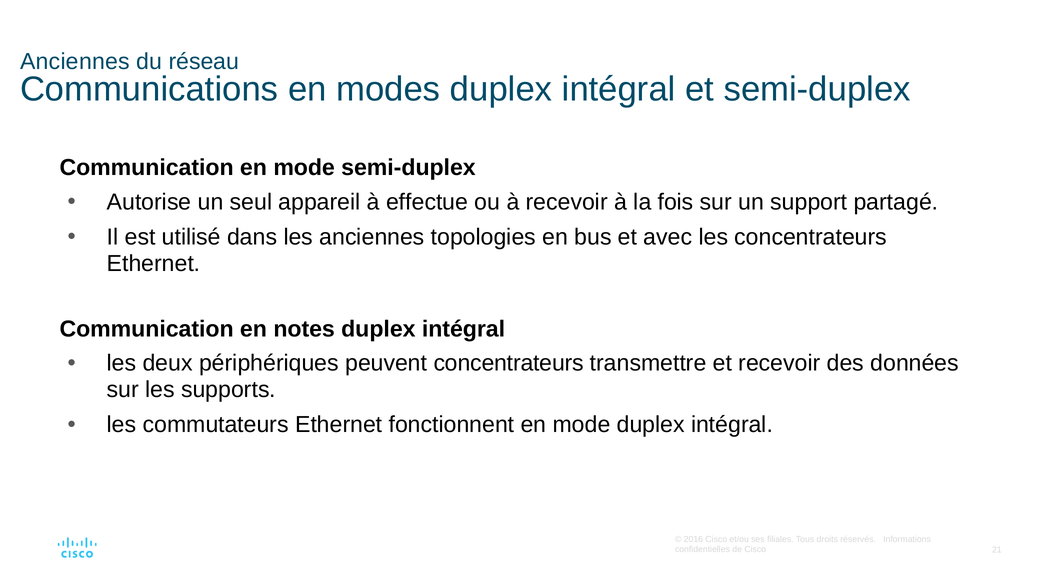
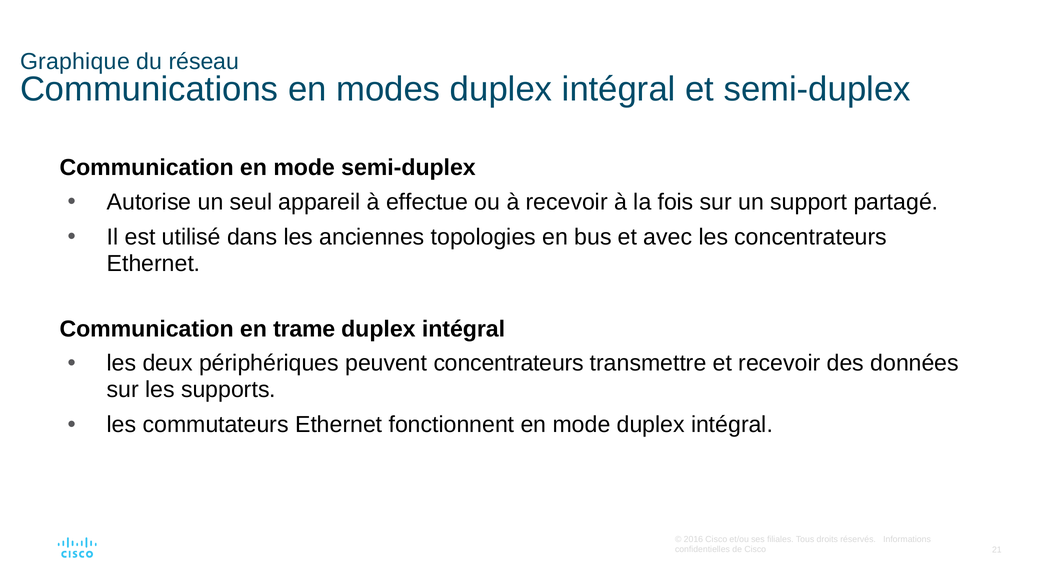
Anciennes: Anciennes -> Graphique (75, 62)
notes: notes -> trame (304, 329)
